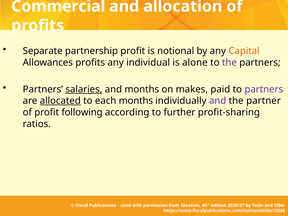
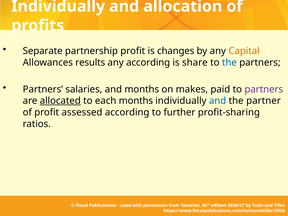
Commercial: Commercial -> Individually (58, 6)
notional: notional -> changes (176, 51)
Allowances profits: profits -> results (90, 62)
any individual: individual -> according (148, 62)
alone: alone -> share (195, 62)
the colour: purple -> blue (229, 62)
salaries underline: present -> none (84, 89)
and colour: purple -> blue (218, 101)
following: following -> assessed (82, 112)
